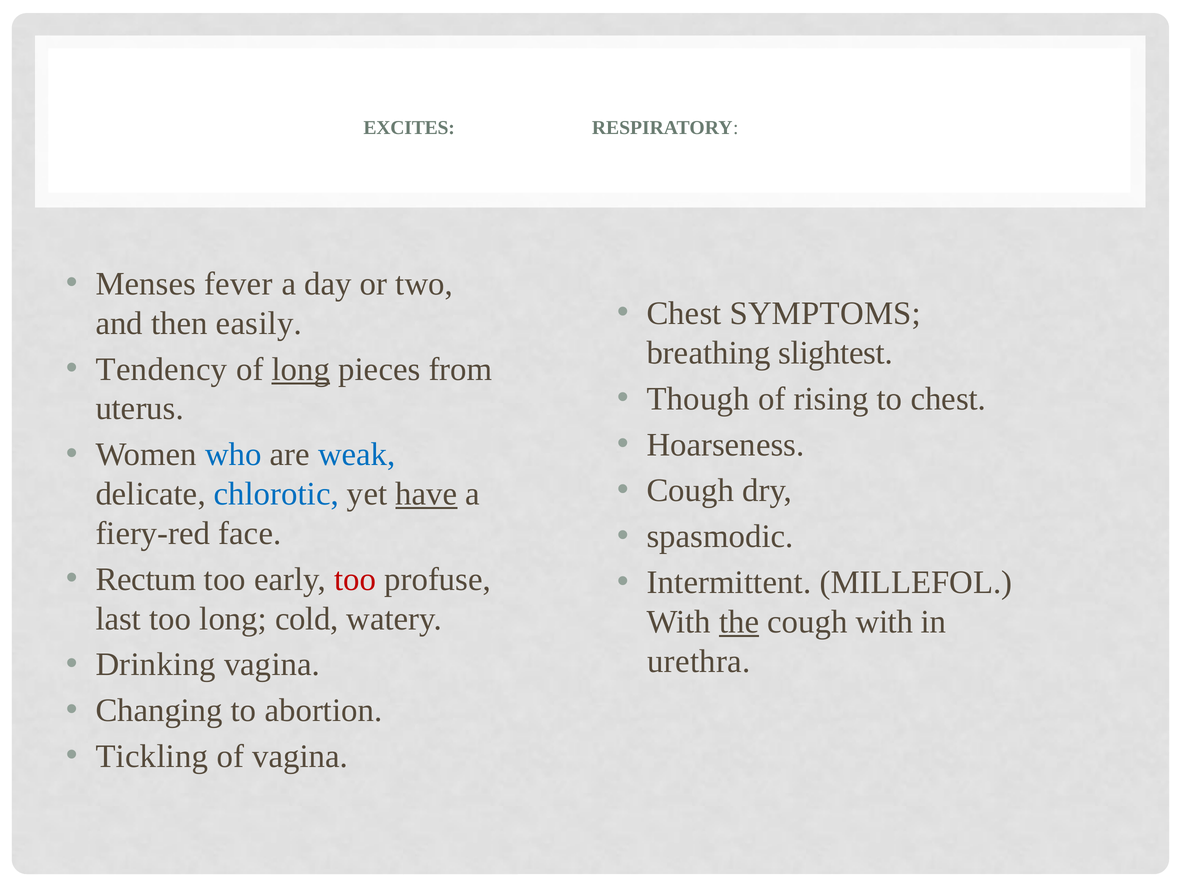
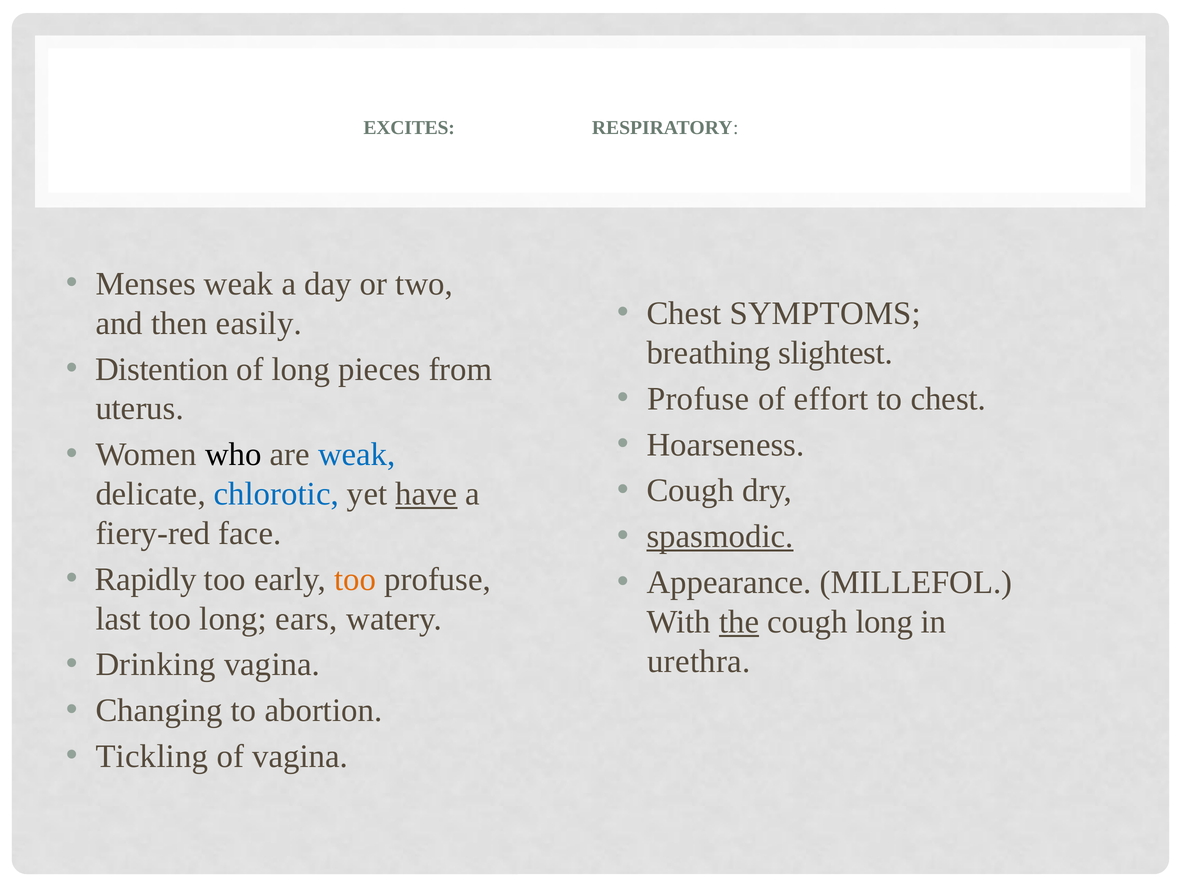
Menses fever: fever -> weak (239, 284)
Tendency: Tendency -> Distention (162, 369)
long underline: present -> none (301, 369)
Though: Though -> Profuse (698, 399)
rising: rising -> effort (831, 399)
who colour: blue -> black (233, 454)
spasmodic underline: none -> present (720, 536)
Rectum: Rectum -> Rapidly (146, 579)
too colour: red -> orange (355, 579)
Intermittent: Intermittent -> Appearance (729, 582)
cold: cold -> ears (306, 618)
cough with: with -> long (884, 622)
